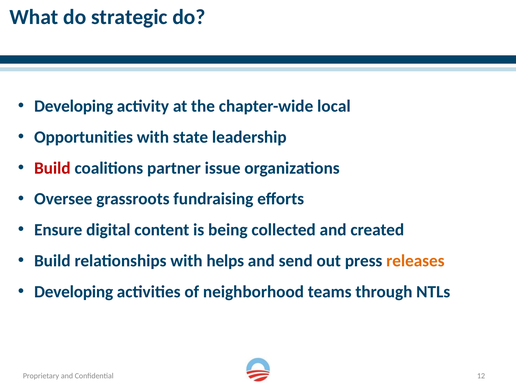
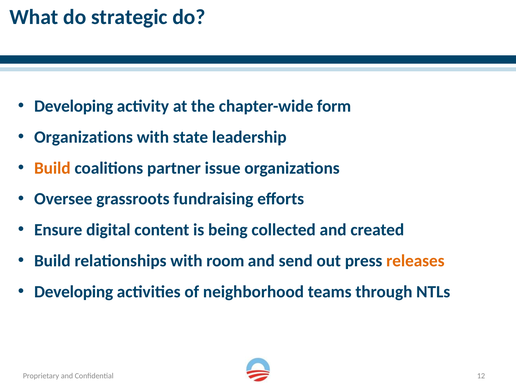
local: local -> form (334, 106)
Opportunities: Opportunities -> Organizations (83, 137)
Build colour: red -> orange (52, 168)
helps: helps -> room (225, 261)
